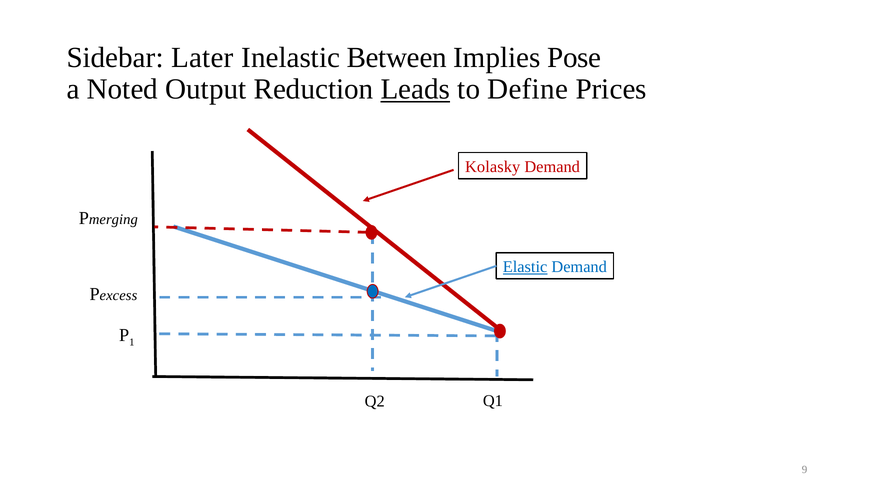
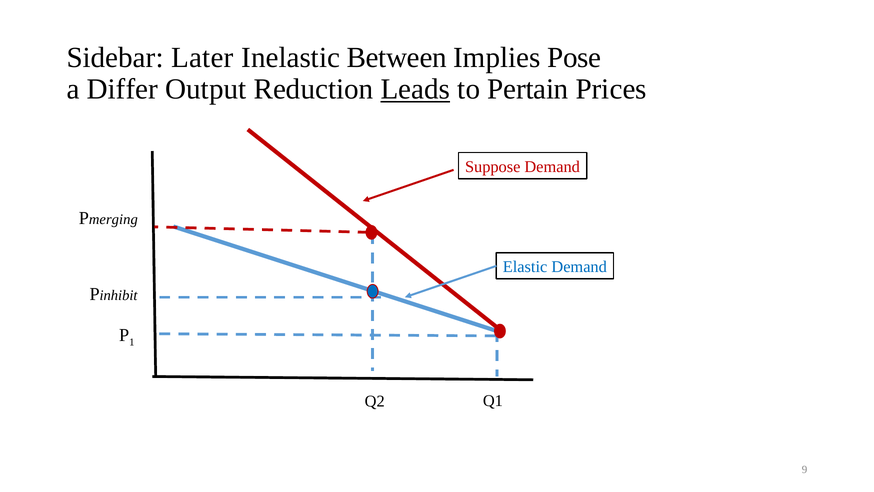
Noted: Noted -> Differ (122, 89)
Define: Define -> Pertain (528, 89)
Kolasky: Kolasky -> Suppose (493, 167)
Elastic underline: present -> none (525, 267)
excess: excess -> inhibit (119, 295)
